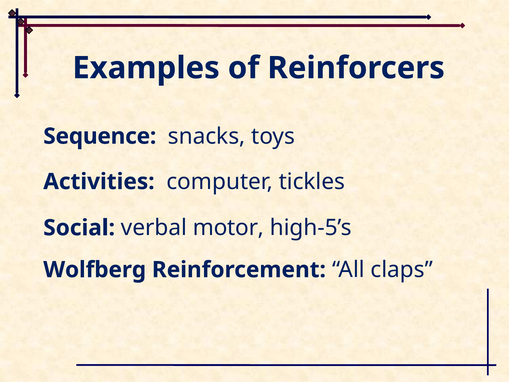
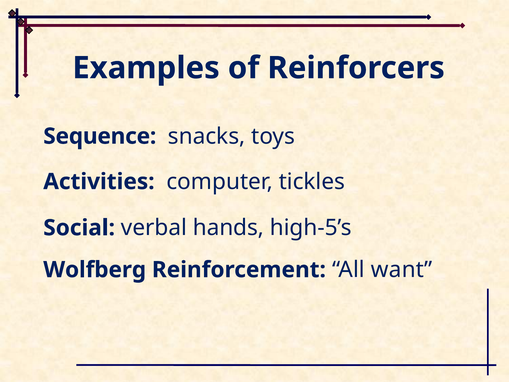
motor: motor -> hands (228, 228)
claps: claps -> want (402, 270)
